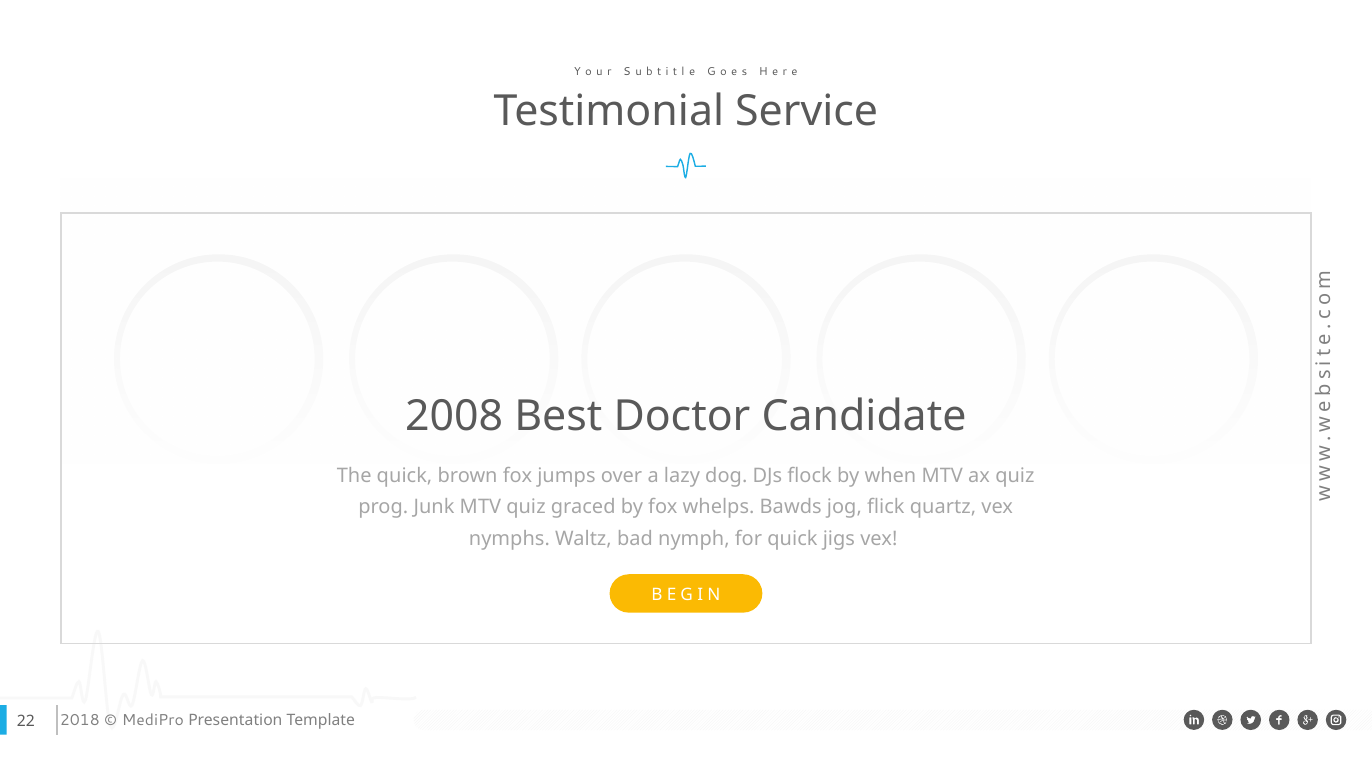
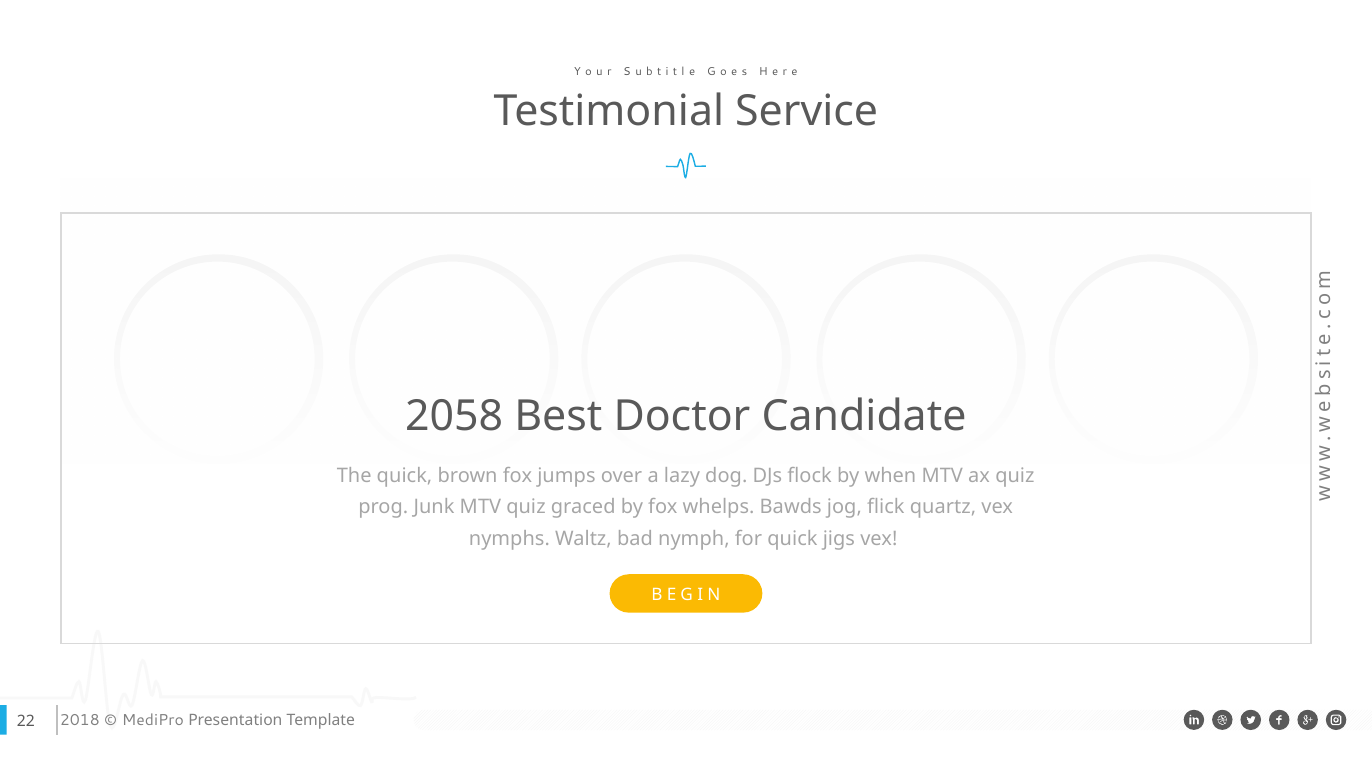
2008: 2008 -> 2058 (454, 416)
